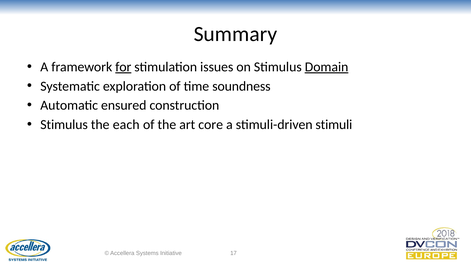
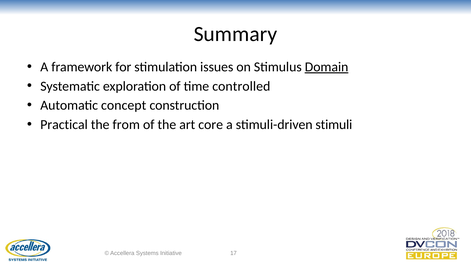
for underline: present -> none (123, 67)
soundness: soundness -> controlled (241, 86)
ensured: ensured -> concept (124, 105)
Stimulus: Stimulus -> Practical (64, 125)
each: each -> from (126, 125)
